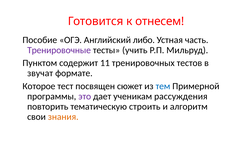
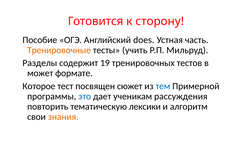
отнесем: отнесем -> сторону (160, 21)
либо: либо -> does (144, 40)
Тренировочные colour: purple -> orange (59, 50)
Пунктом: Пунктом -> Разделы (40, 63)
11: 11 -> 19 (105, 63)
звучат: звучат -> может (40, 73)
это colour: purple -> blue (85, 96)
строить: строить -> лексики (145, 106)
